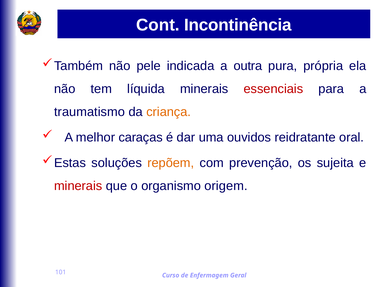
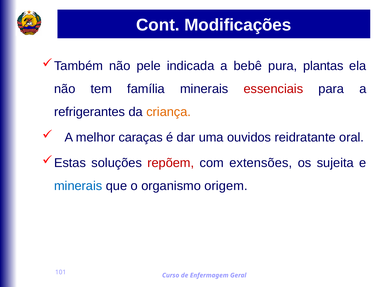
Incontinência: Incontinência -> Modificações (238, 25)
outra: outra -> bebê (248, 66)
própria: própria -> plantas (323, 66)
líquida: líquida -> família (146, 89)
traumatismo: traumatismo -> refrigerantes (90, 112)
repõem colour: orange -> red (171, 163)
prevenção: prevenção -> extensões (261, 163)
minerais colour: red -> blue (78, 186)
